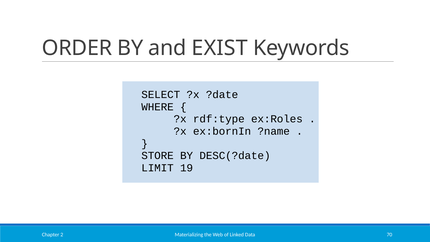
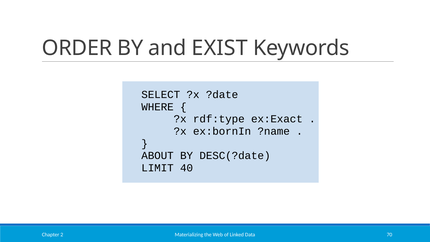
ex:Roles: ex:Roles -> ex:Exact (277, 119)
STORE: STORE -> ABOUT (158, 156)
19: 19 -> 40 (187, 168)
